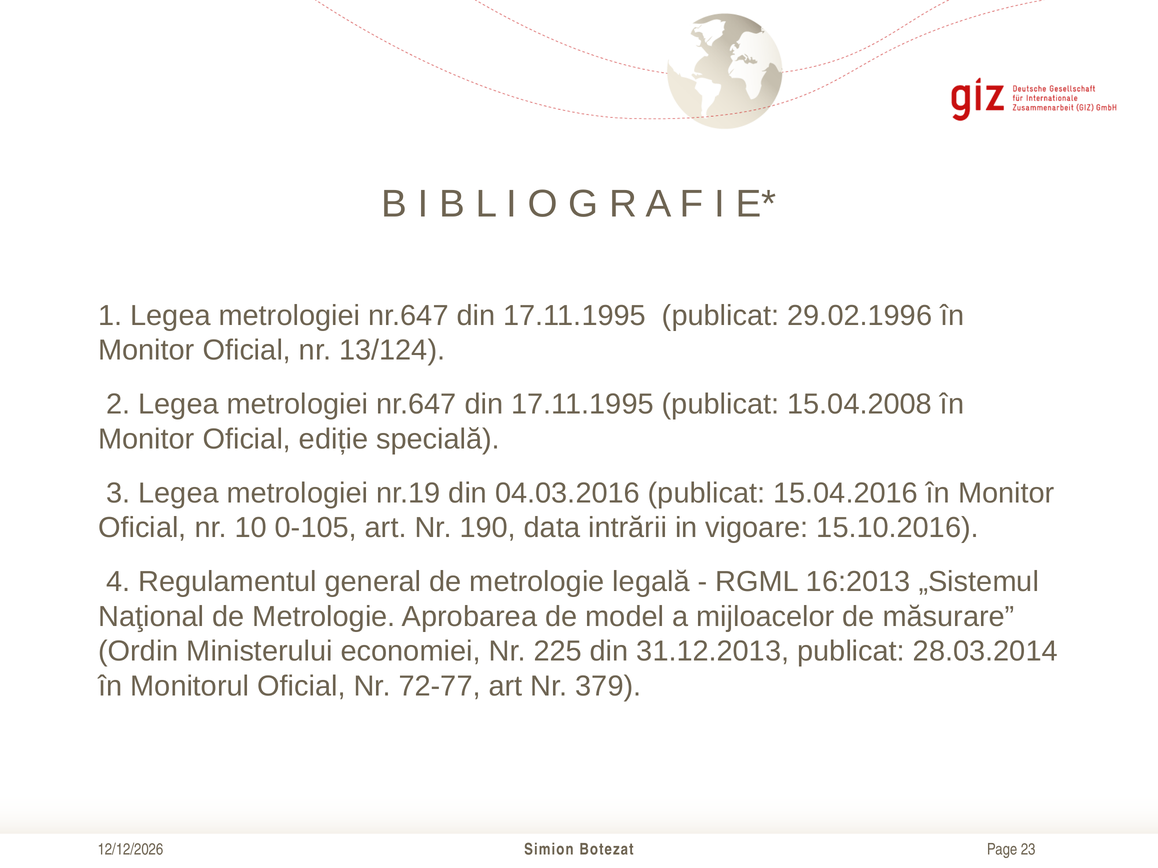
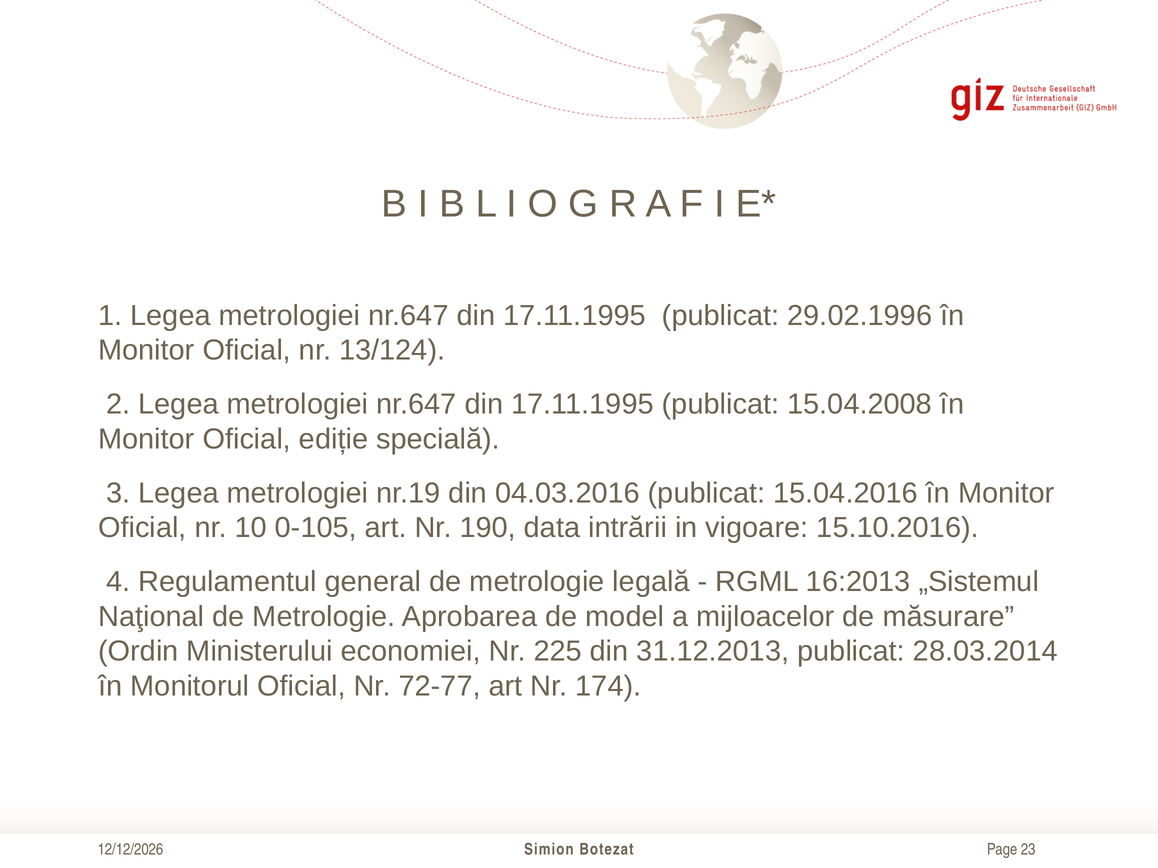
379: 379 -> 174 (608, 686)
